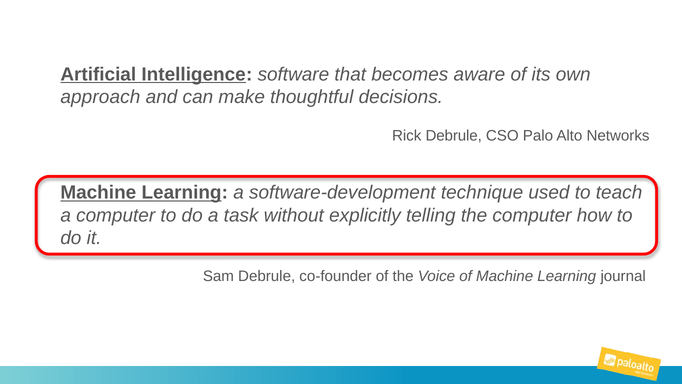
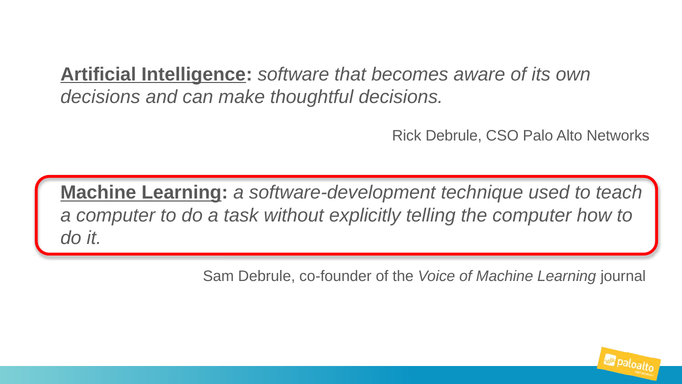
approach: approach -> decisions (100, 97)
